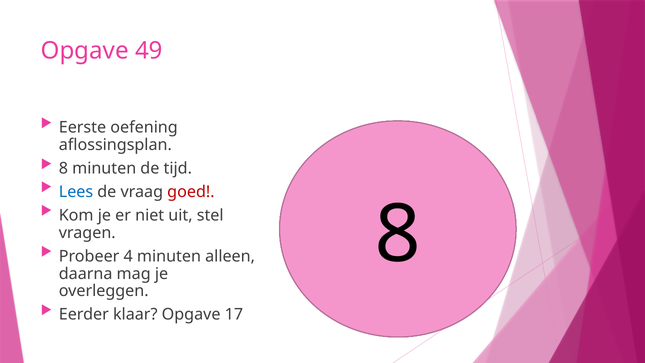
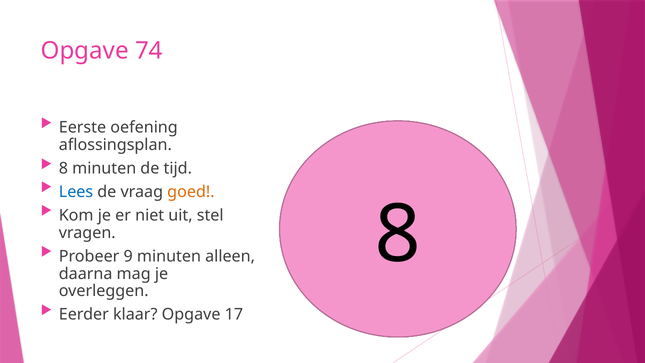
49: 49 -> 74 (149, 51)
goed colour: red -> orange (191, 192)
4: 4 -> 9 (128, 256)
